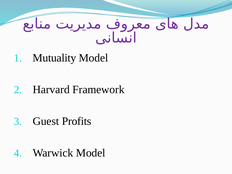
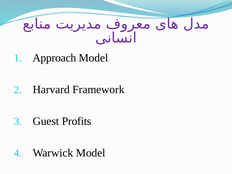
Mutuality: Mutuality -> Approach (54, 58)
